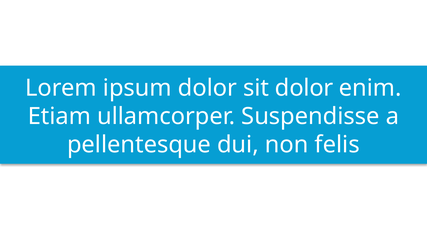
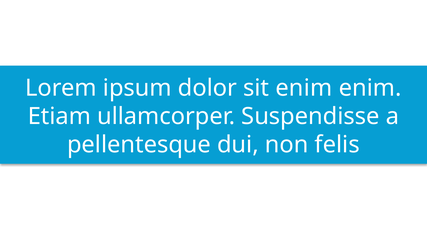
sit dolor: dolor -> enim (304, 88)
